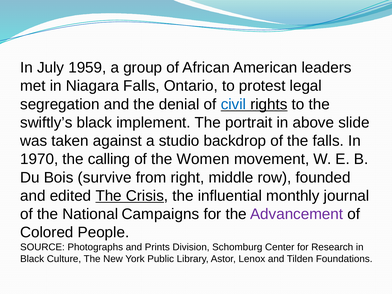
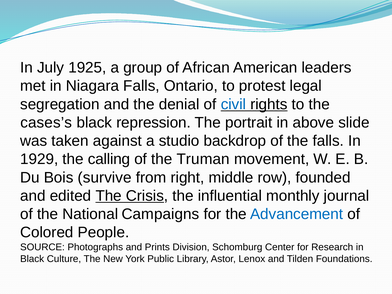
1959: 1959 -> 1925 (87, 68)
swiftly’s: swiftly’s -> cases’s (46, 123)
implement: implement -> repression (154, 123)
1970: 1970 -> 1929 (39, 159)
Women: Women -> Truman (203, 159)
Advancement colour: purple -> blue (297, 214)
